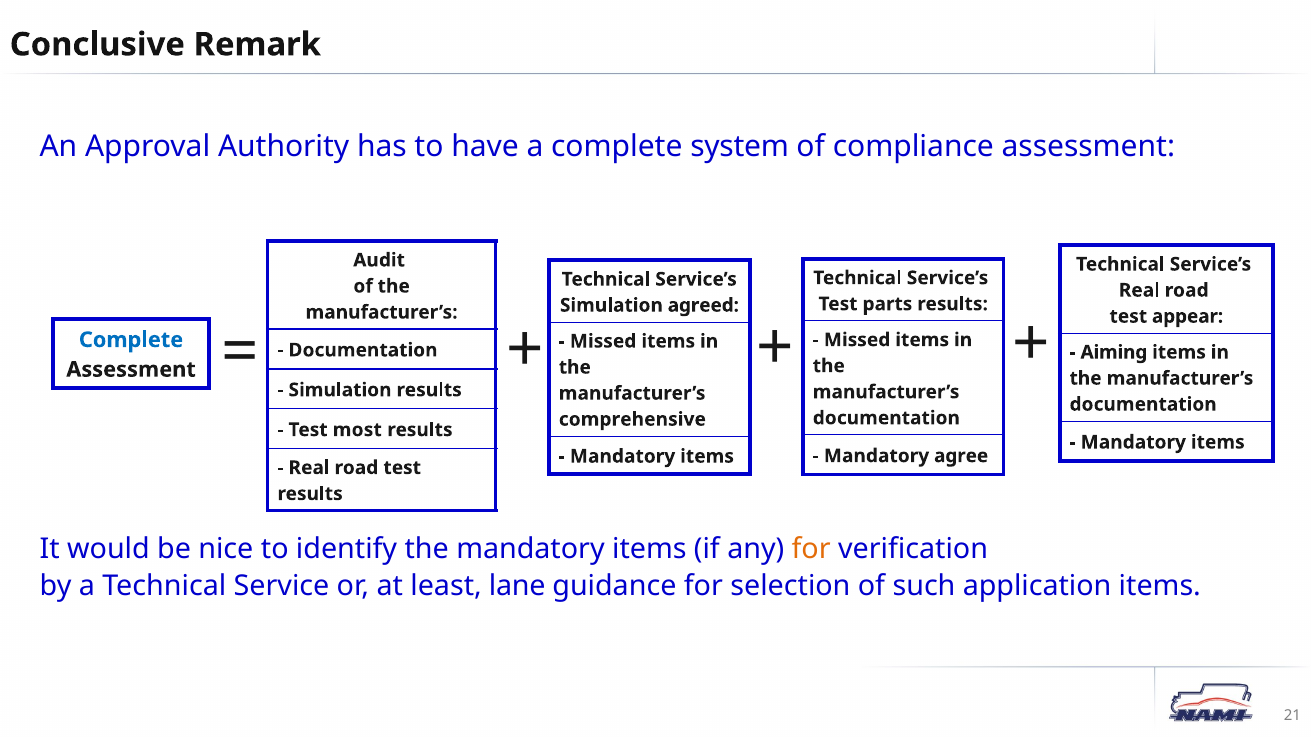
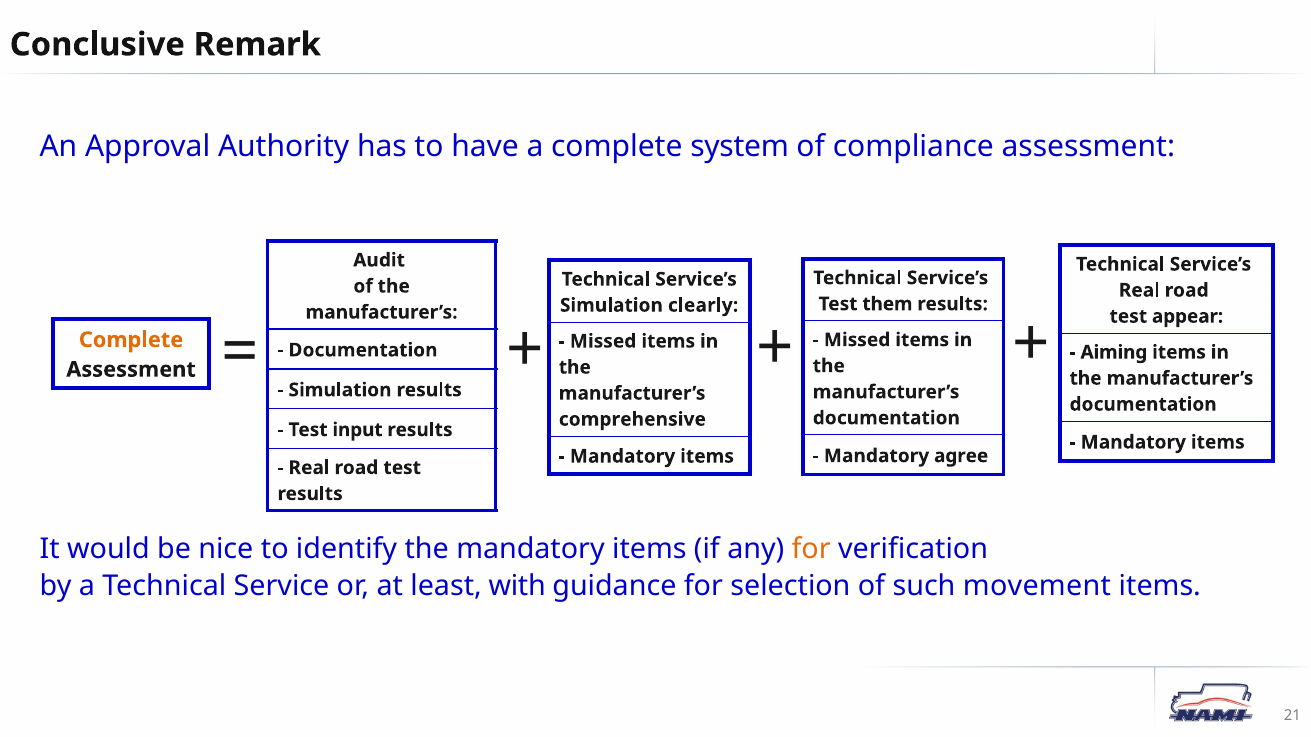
parts: parts -> them (887, 304)
agreed: agreed -> clearly (703, 306)
Complete colour: blue -> orange (131, 340)
most: most -> input (357, 430)
lane: lane -> with (517, 587)
application: application -> movement (1037, 587)
